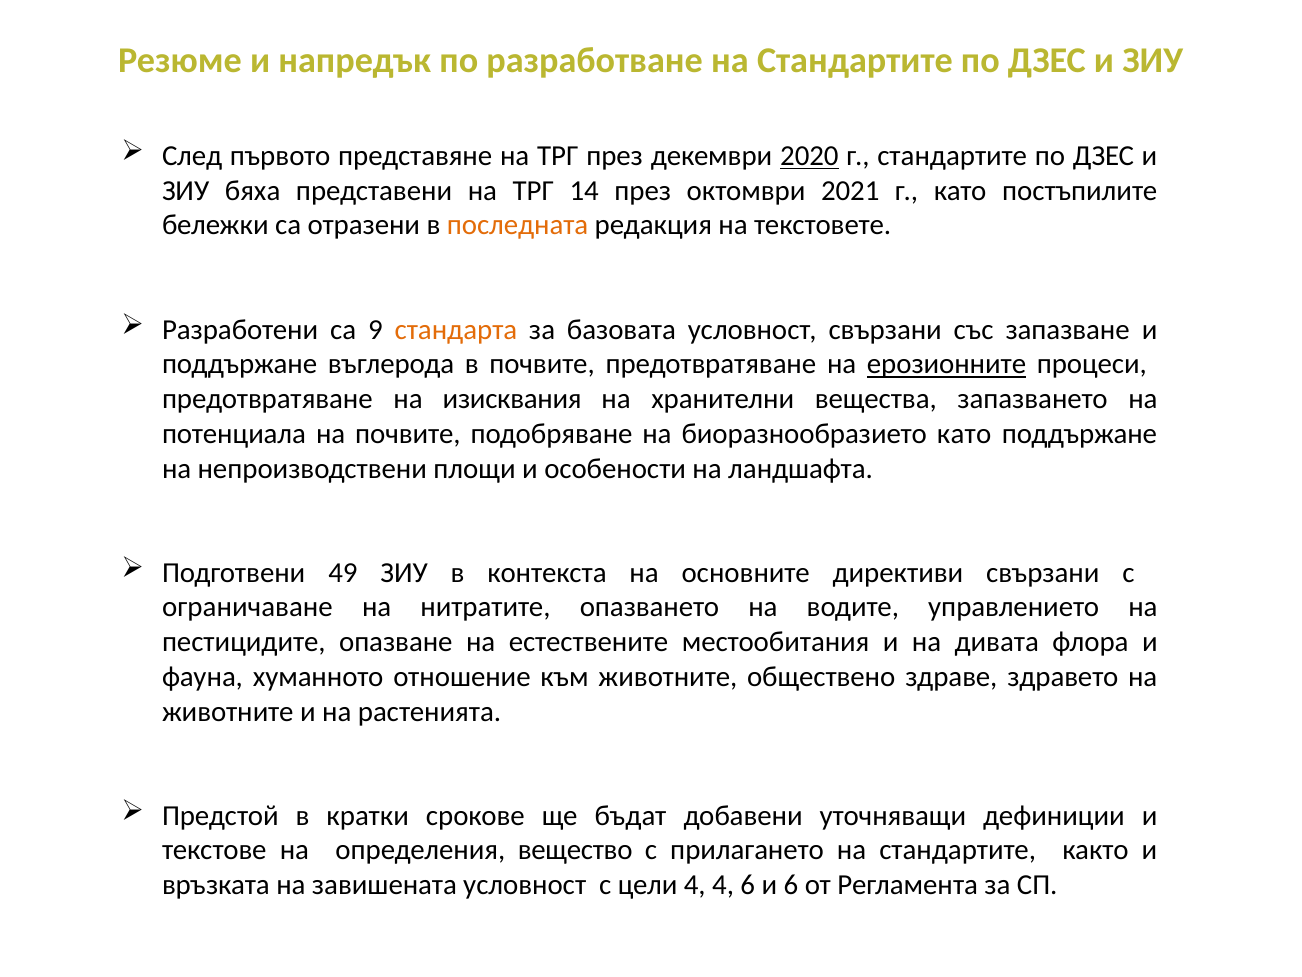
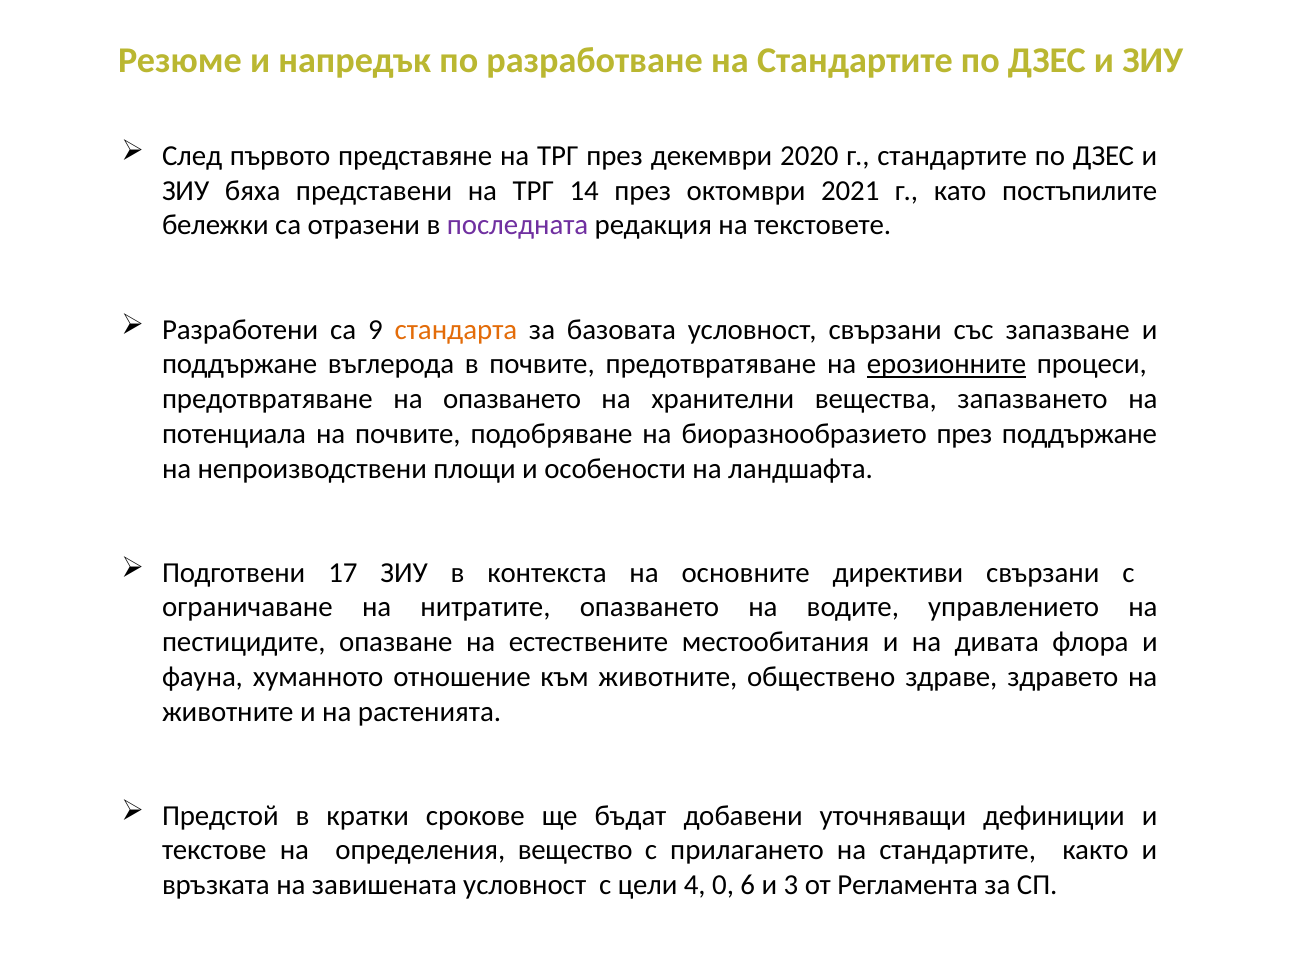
2020 underline: present -> none (809, 156)
последната colour: orange -> purple (518, 225)
на изисквания: изисквания -> опазването (512, 399)
биоразнообразието като: като -> през (964, 434)
49: 49 -> 17 (343, 572)
4 4: 4 -> 0 (723, 885)
и 6: 6 -> 3 (791, 885)
